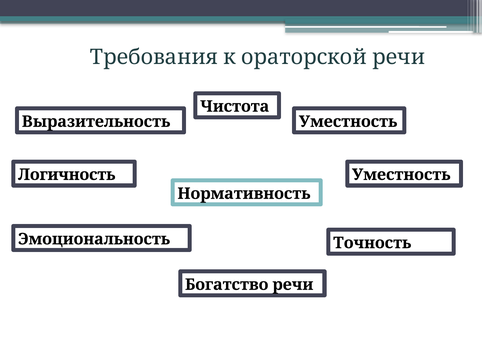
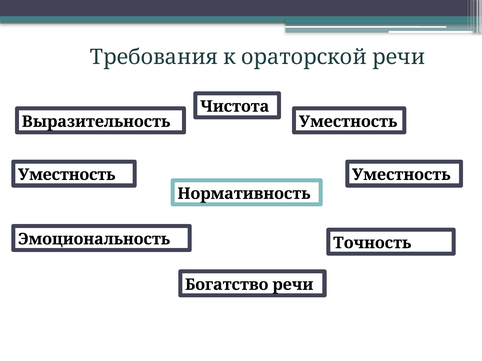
Логичность: Логичность -> Уместность (67, 175)
